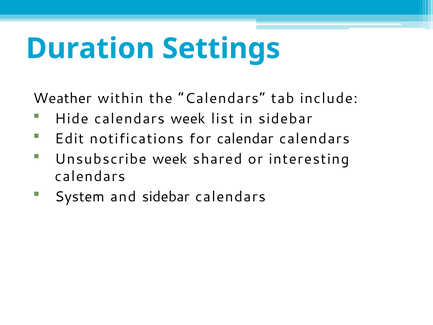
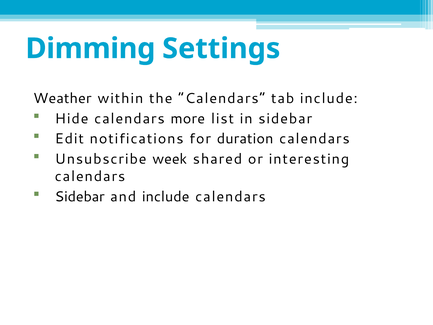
Duration: Duration -> Dimming (90, 49)
calendars week: week -> more (188, 119)
calendar: calendar -> duration (245, 139)
System: System -> Sidebar (80, 197)
and sidebar: sidebar -> include (166, 197)
